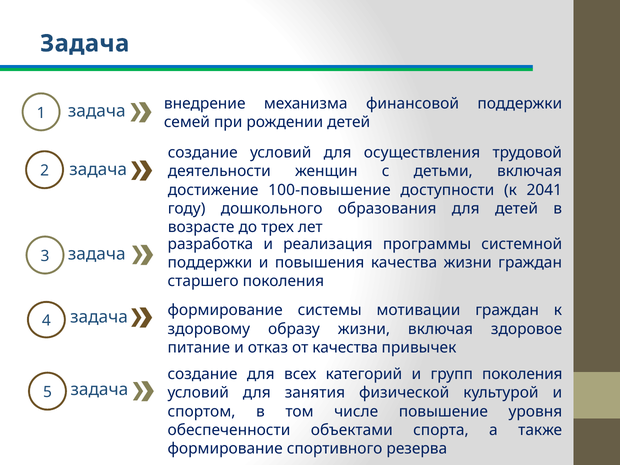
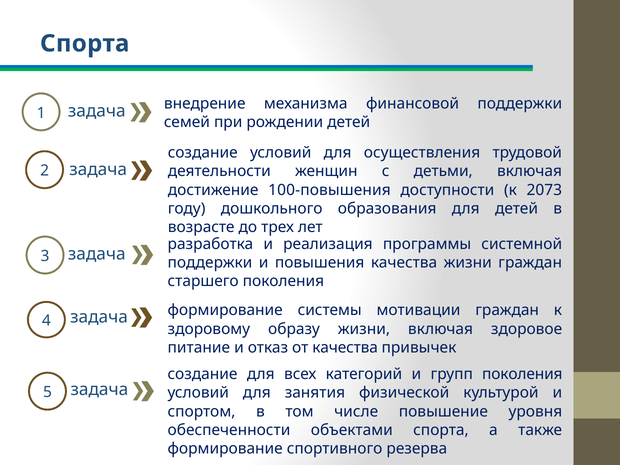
Задача: Задача -> Спорта (85, 44)
100-повышение: 100-повышение -> 100-повышения (329, 190)
2041: 2041 -> 2073 (544, 190)
